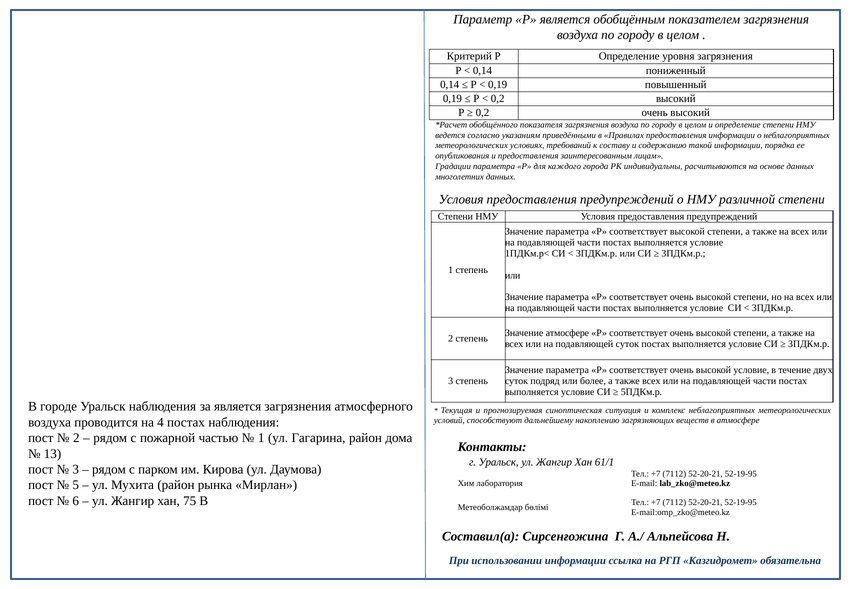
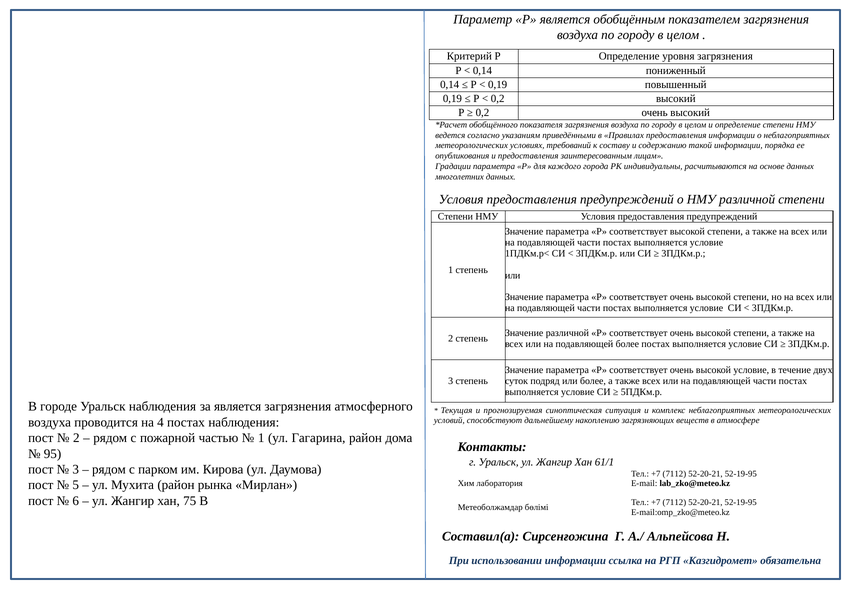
Значение атмосфере: атмосфере -> различной (567, 333)
подавляющей суток: суток -> более (627, 344)
13: 13 -> 95 (53, 454)
